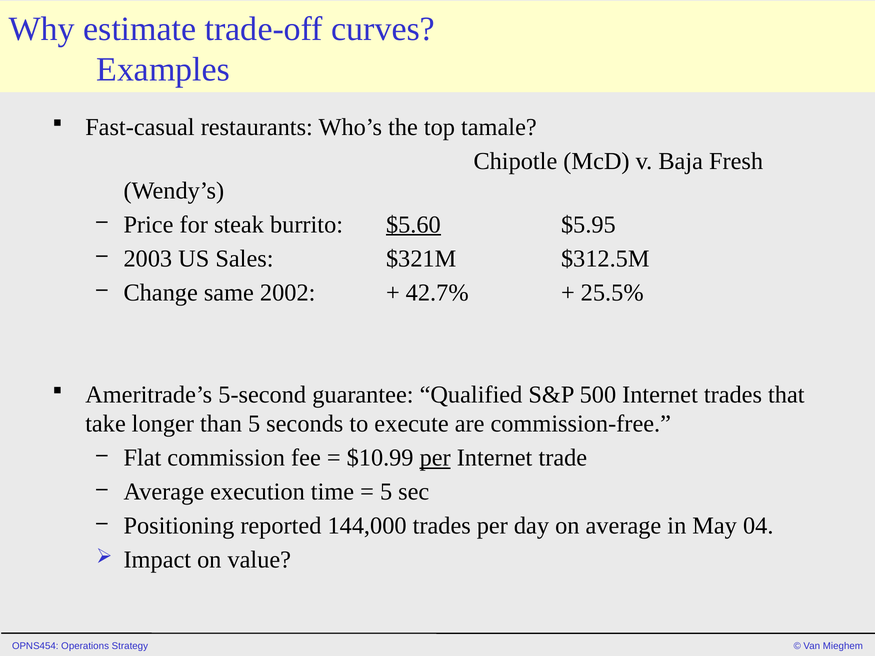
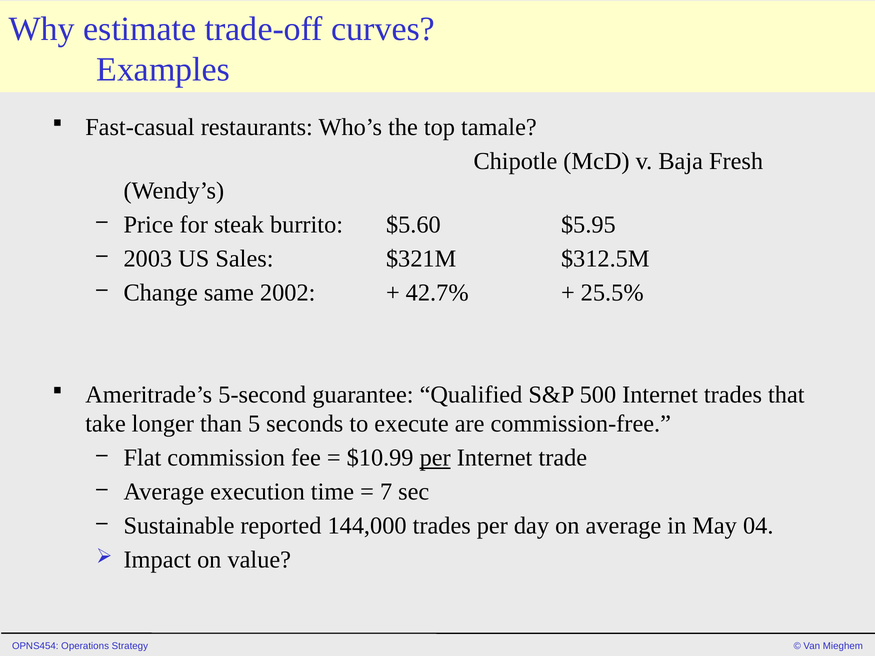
$5.60 underline: present -> none (413, 225)
5: 5 -> 7 (386, 492)
Positioning: Positioning -> Sustainable (179, 526)
